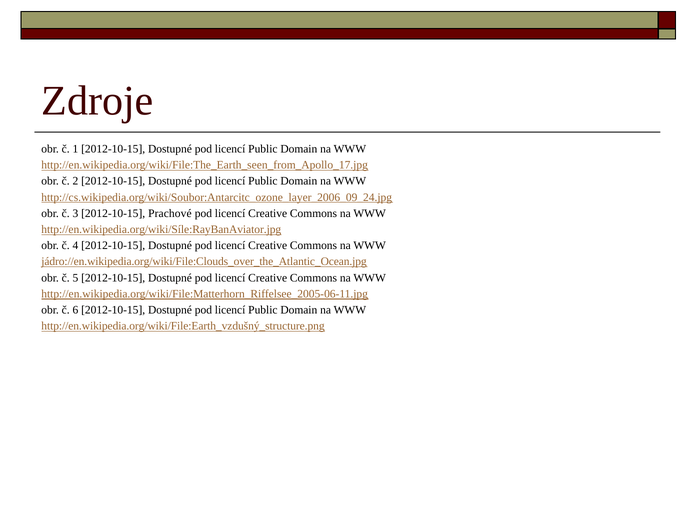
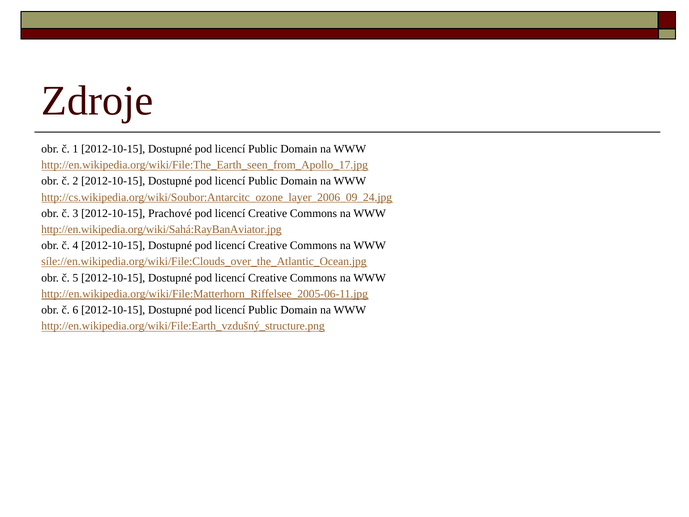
http://en.wikipedia.org/wiki/Síle:RayBanAviator.jpg: http://en.wikipedia.org/wiki/Síle:RayBanAviator.jpg -> http://en.wikipedia.org/wiki/Sahá:RayBanAviator.jpg (161, 229)
jádro://en.wikipedia.org/wiki/File:Clouds_over_the_Atlantic_Ocean.jpg: jádro://en.wikipedia.org/wiki/File:Clouds_over_the_Atlantic_Ocean.jpg -> síle://en.wikipedia.org/wiki/File:Clouds_over_the_Atlantic_Ocean.jpg (204, 262)
